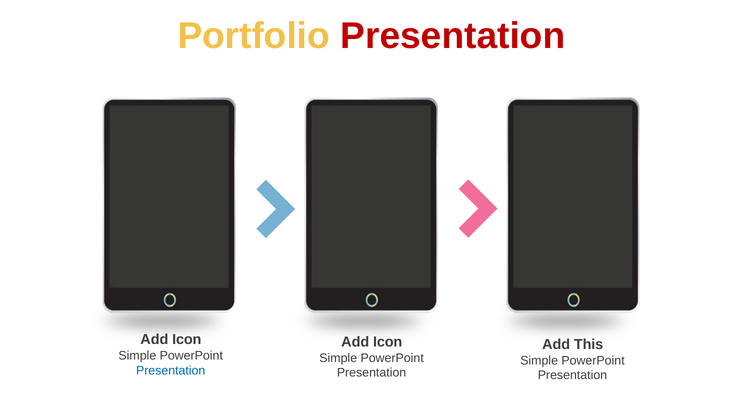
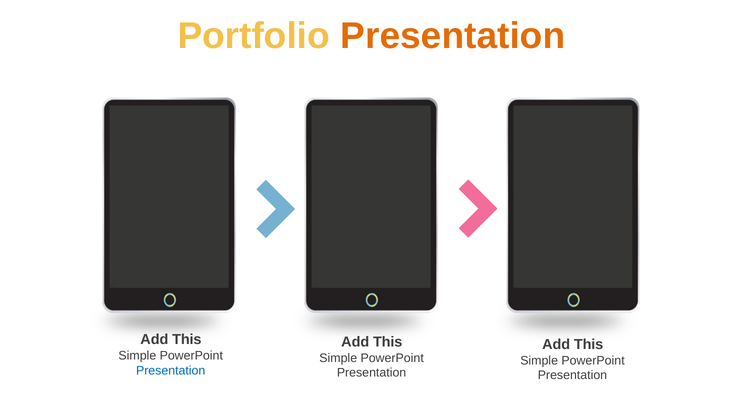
Presentation colour: red -> orange (453, 36)
Icon: Icon -> This (187, 339)
Icon: Icon -> This (388, 342)
